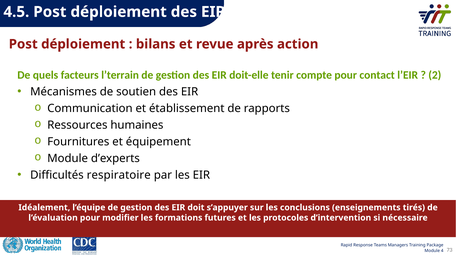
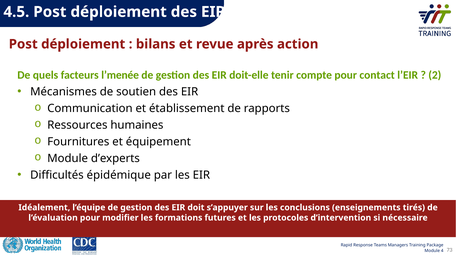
l’terrain: l’terrain -> l’menée (120, 75)
respiratoire: respiratoire -> épidémique (119, 175)
